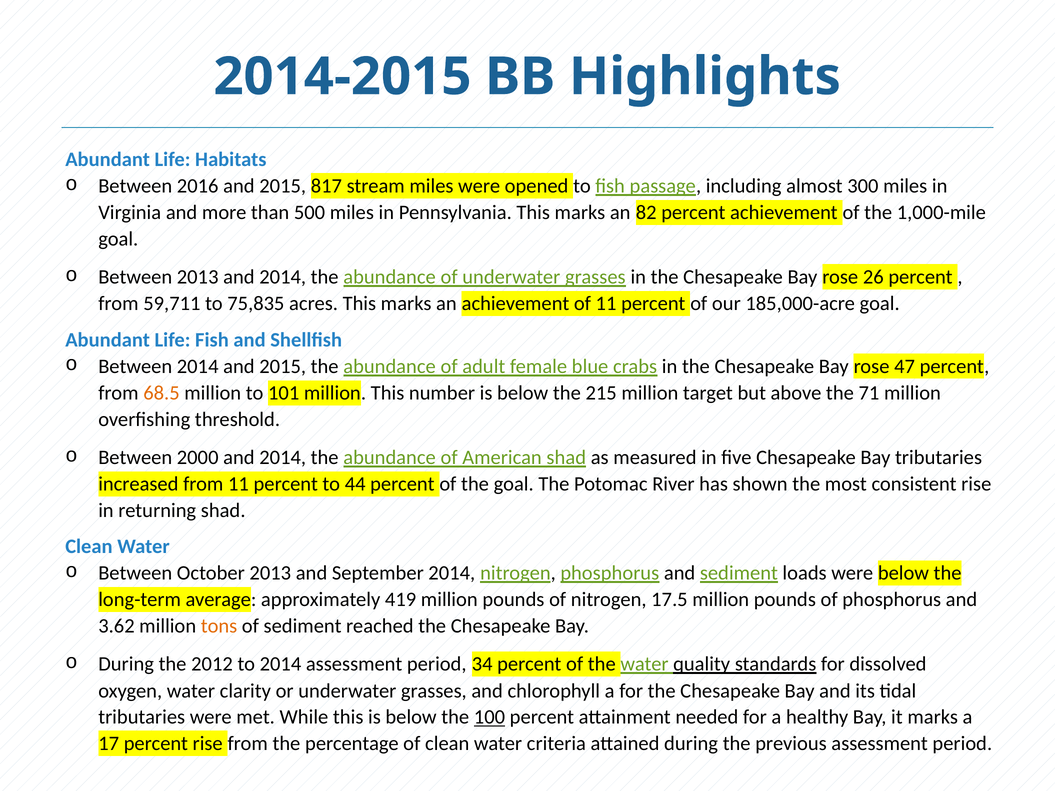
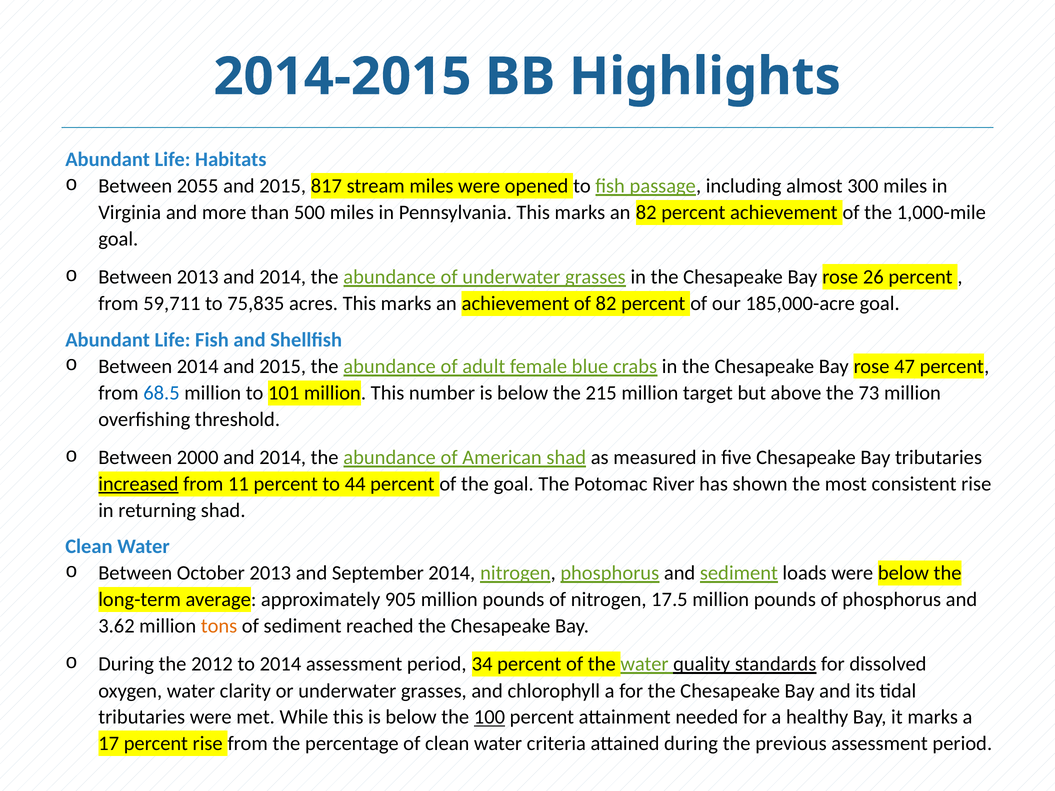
2016: 2016 -> 2055 (198, 186)
of 11: 11 -> 82 (606, 304)
68.5 colour: orange -> blue (161, 393)
71: 71 -> 73 (869, 393)
increased underline: none -> present (138, 484)
419: 419 -> 905 (401, 600)
